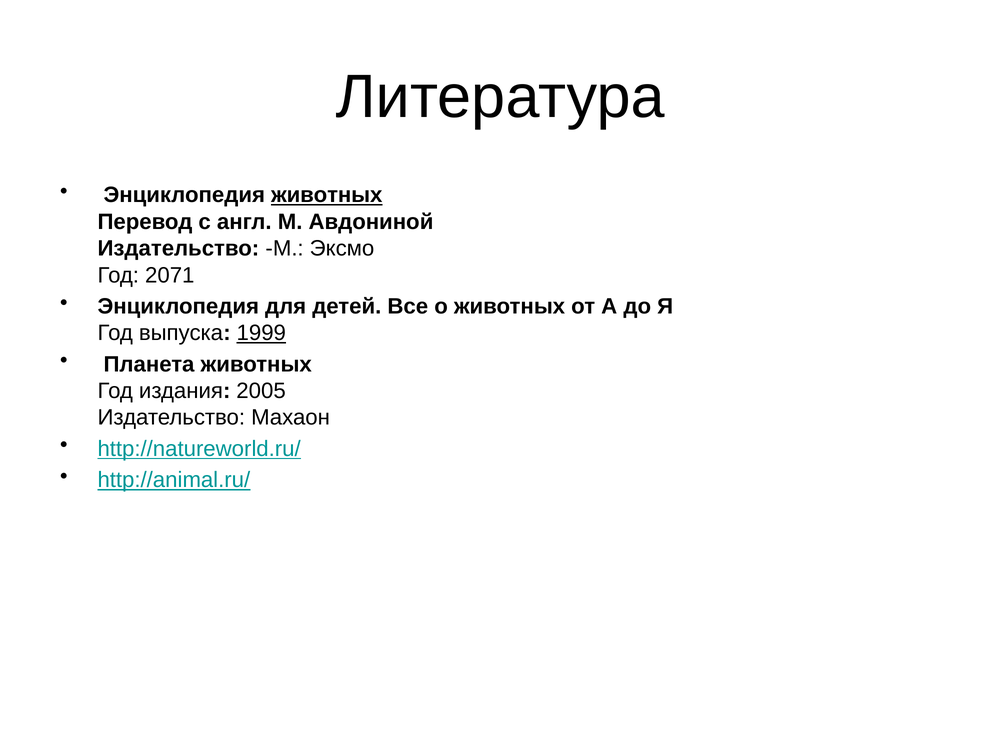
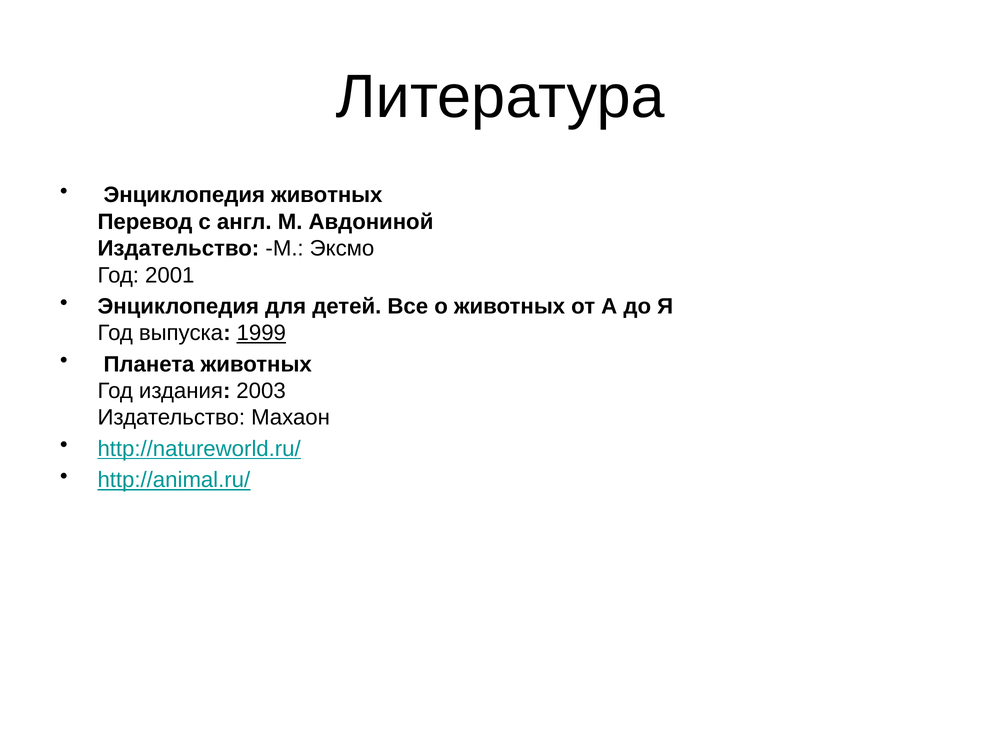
животных underline: present -> none (327, 195)
2071: 2071 -> 2001 (170, 275)
2005: 2005 -> 2003 (261, 391)
